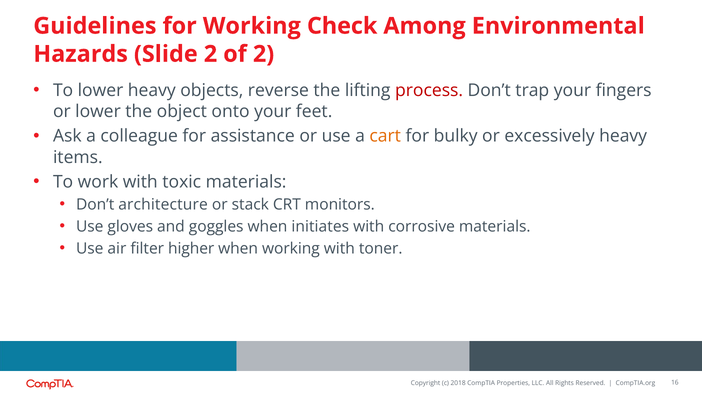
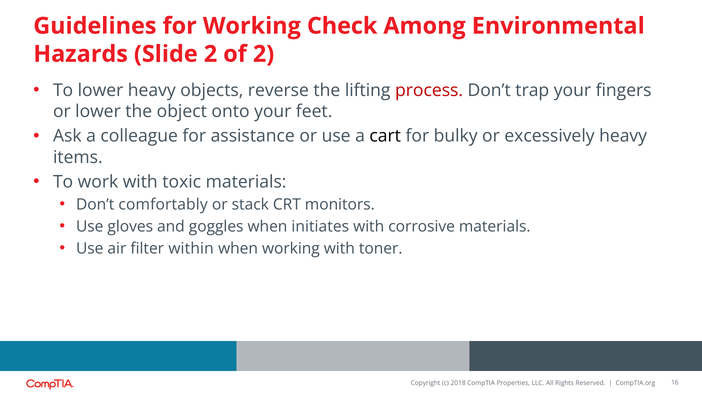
cart colour: orange -> black (385, 136)
architecture: architecture -> comfortably (163, 205)
higher: higher -> within (191, 248)
